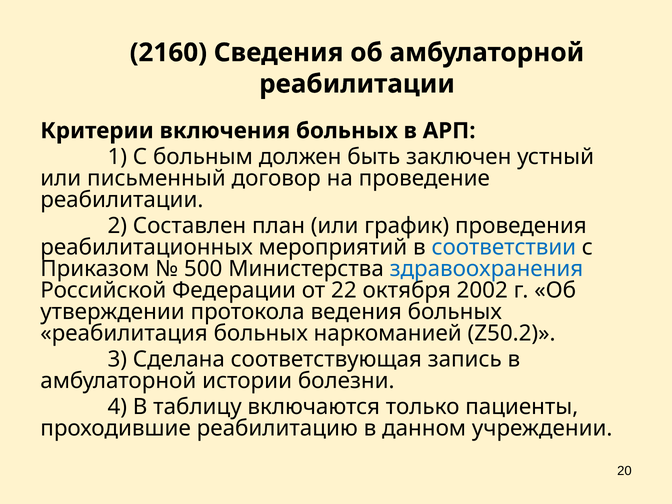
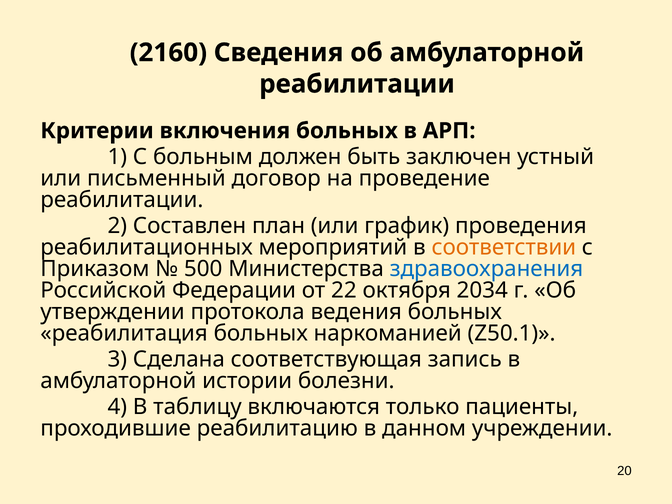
соответствии colour: blue -> orange (504, 247)
2002: 2002 -> 2034 (482, 290)
Z50.2: Z50.2 -> Z50.1 (512, 333)
